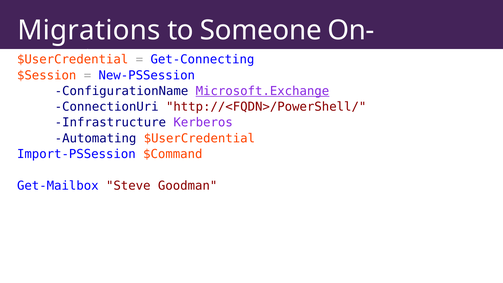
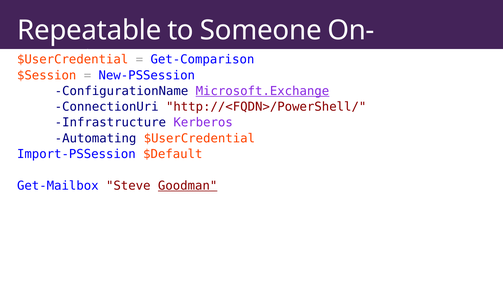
Migrations: Migrations -> Repeatable (89, 30)
Get-Connecting: Get-Connecting -> Get-Comparison (202, 59)
$Command: $Command -> $Default (173, 154)
Goodman underline: none -> present (188, 186)
